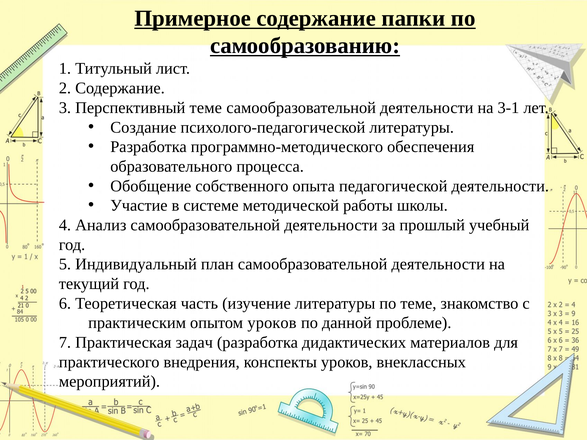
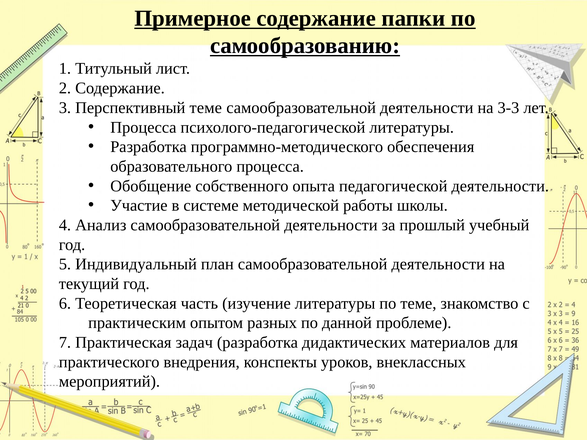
3-1: 3-1 -> 3-3 (508, 108)
Создание: Создание -> Процесса (143, 127)
опытом уроков: уроков -> разных (272, 323)
